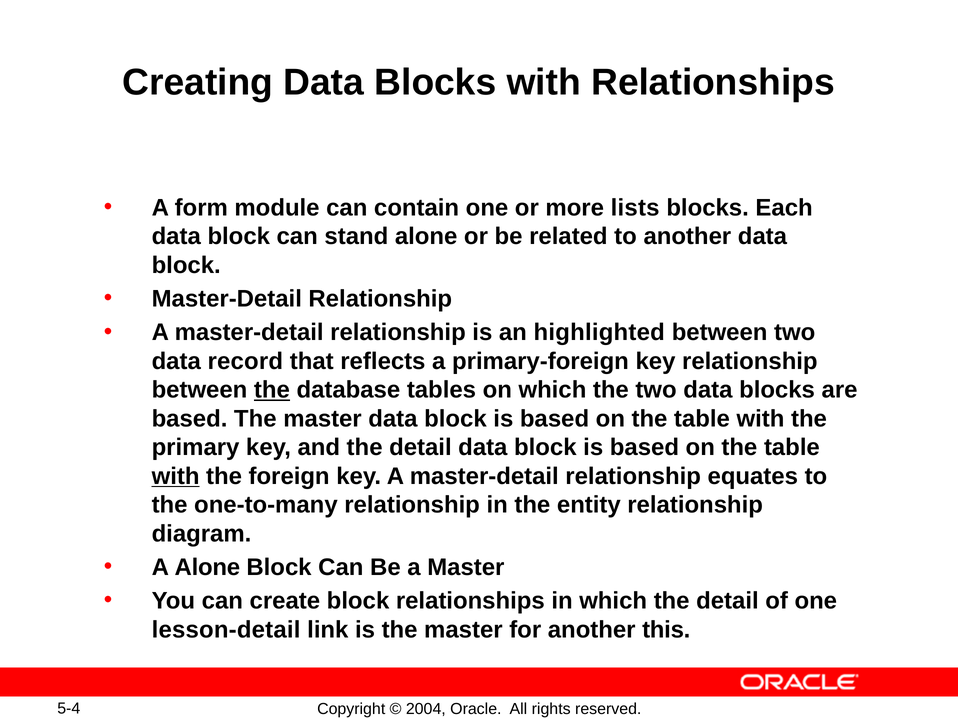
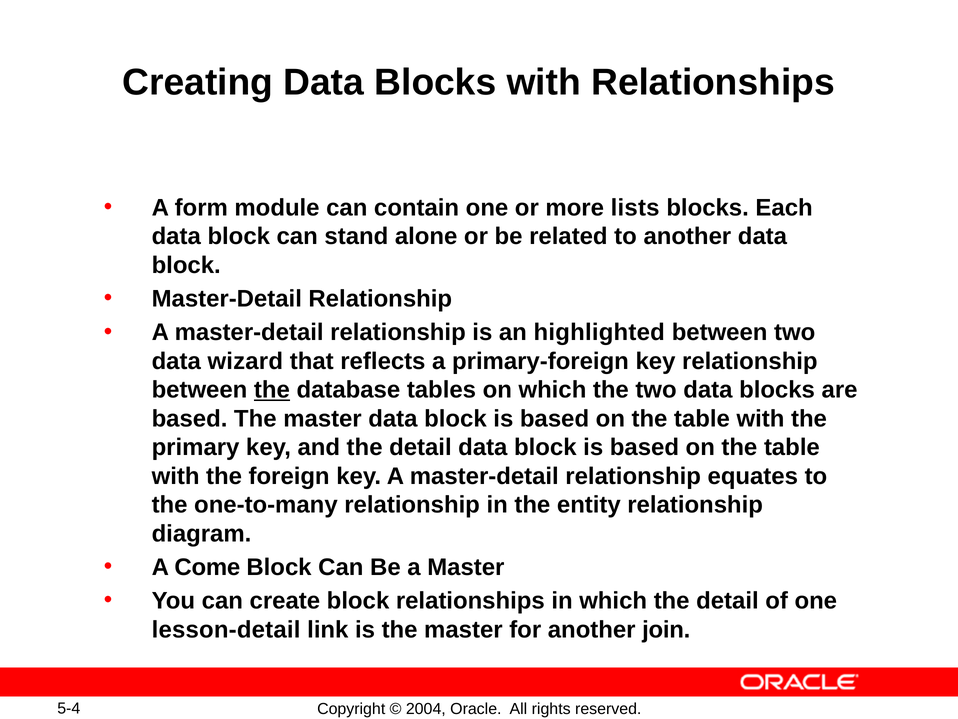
record: record -> wizard (245, 361)
with underline: present -> none (176, 476)
A Alone: Alone -> Come (207, 567)
this: this -> join (666, 629)
